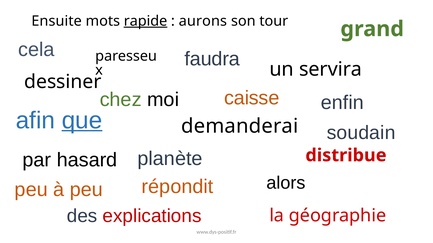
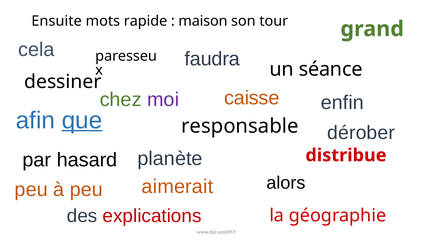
rapide underline: present -> none (146, 21)
aurons: aurons -> maison (203, 21)
servira: servira -> séance (331, 69)
moi colour: black -> purple (163, 100)
demanderai: demanderai -> responsable (240, 127)
soudain: soudain -> dérober (361, 133)
répondit: répondit -> aimerait (177, 187)
